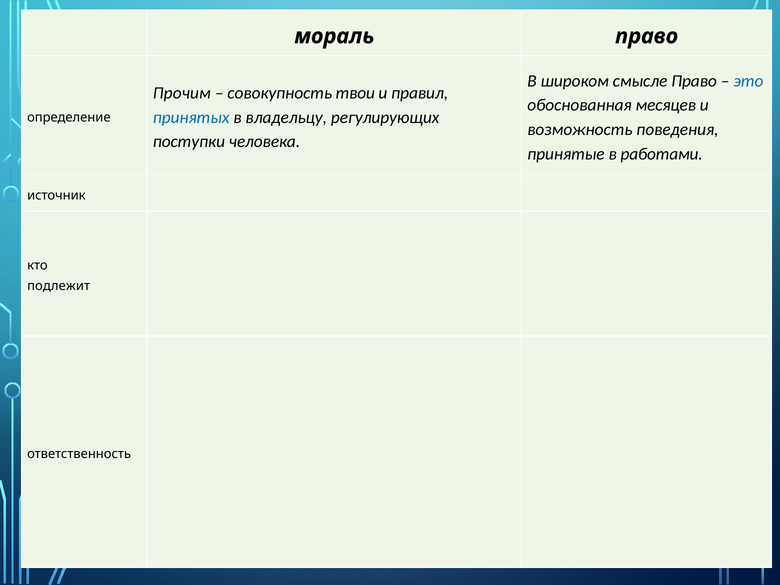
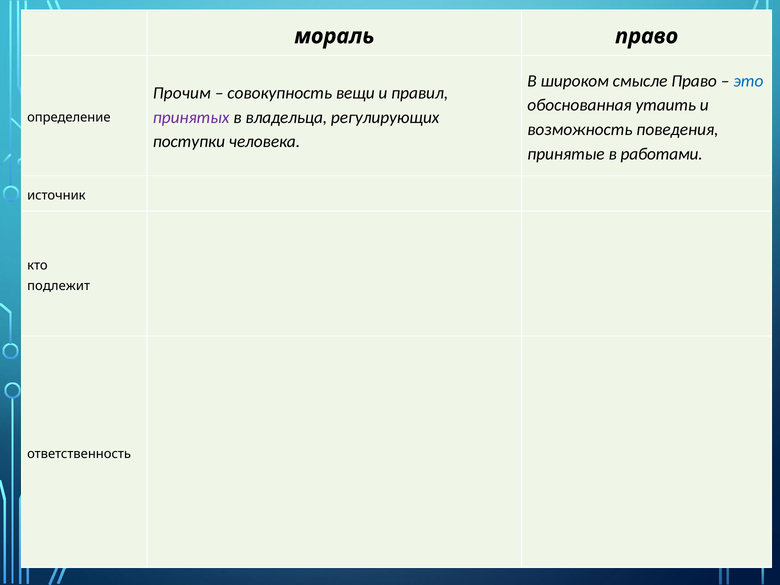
твои: твои -> вещи (355, 93)
месяцев: месяцев -> утаить (666, 105)
принятых colour: blue -> purple (191, 117)
владельцу: владельцу -> владельца (286, 117)
